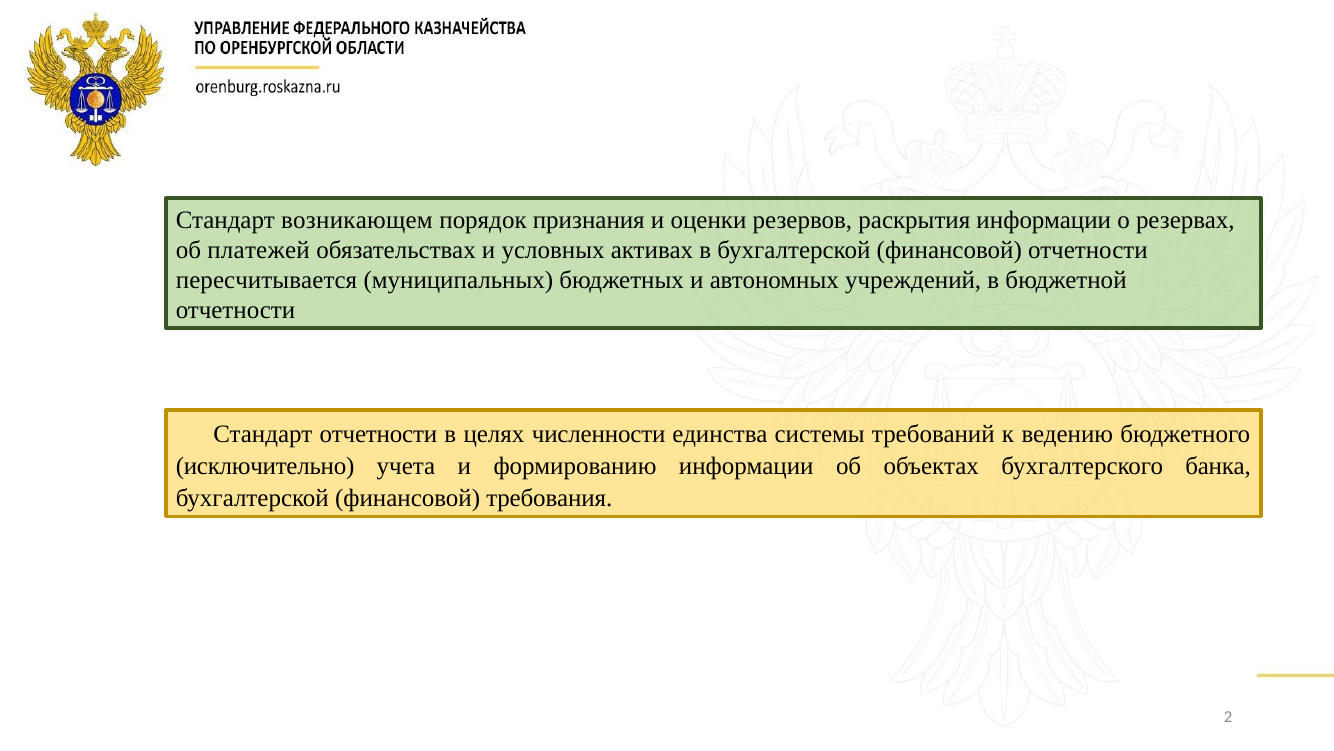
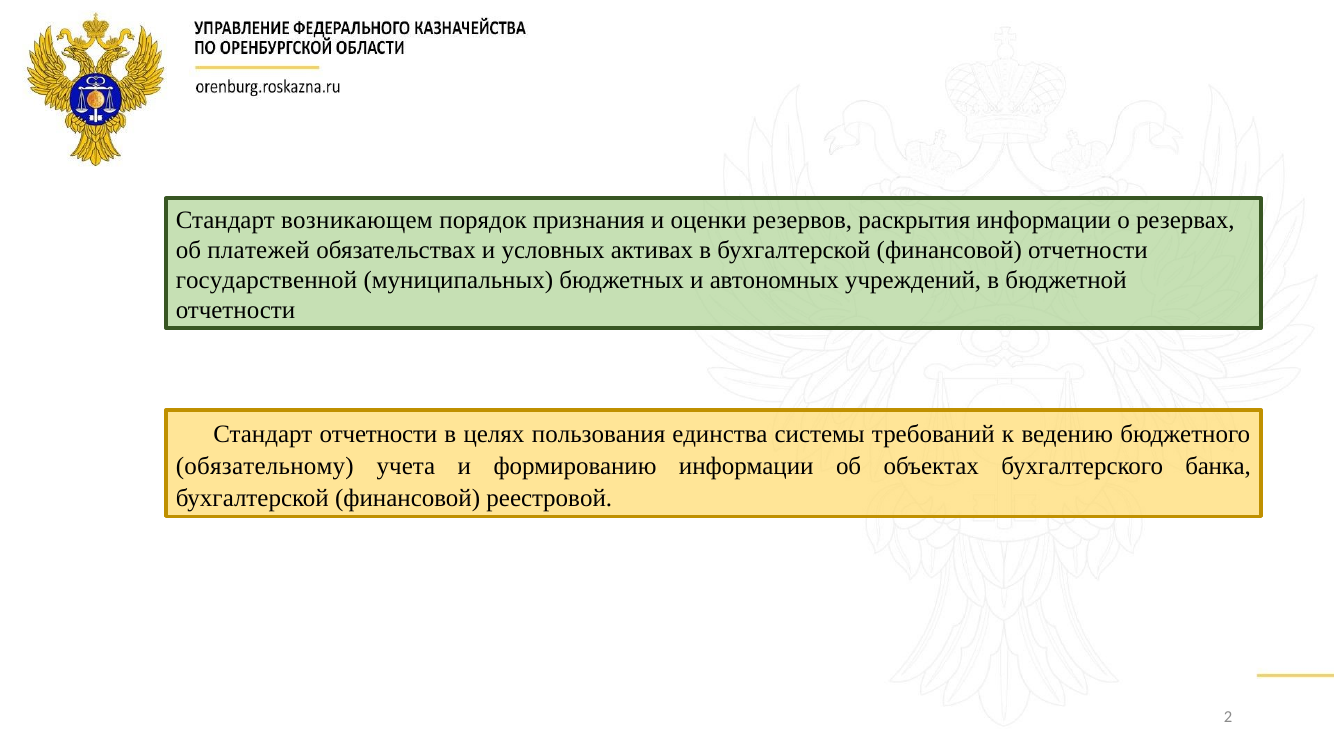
пересчитывается: пересчитывается -> государственной (266, 280)
численности: численности -> пользования (599, 433)
исключительно: исключительно -> обязательному (265, 466)
требования: требования -> реестровой (549, 498)
